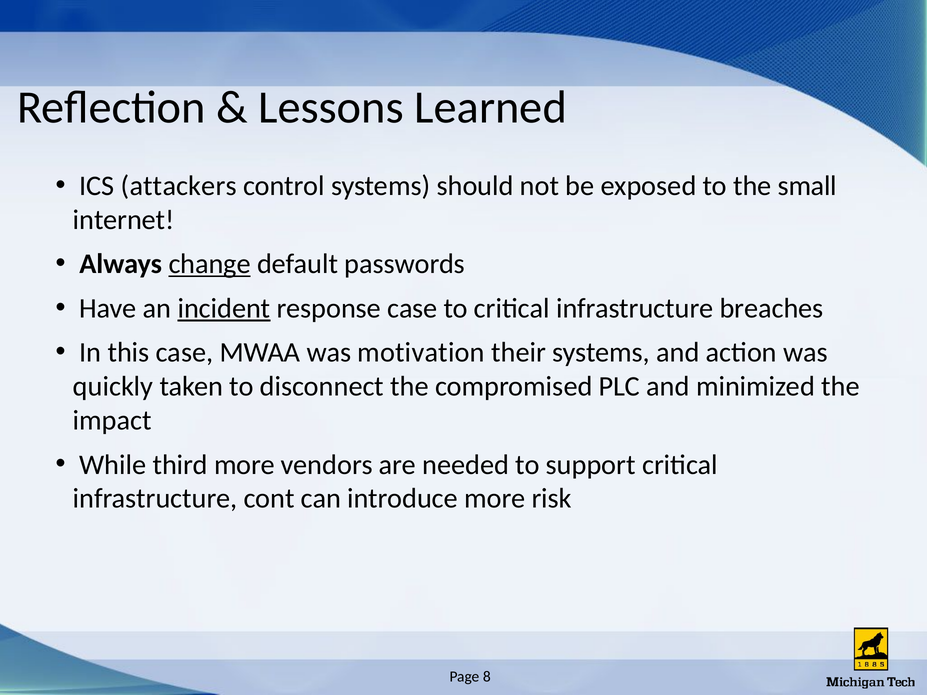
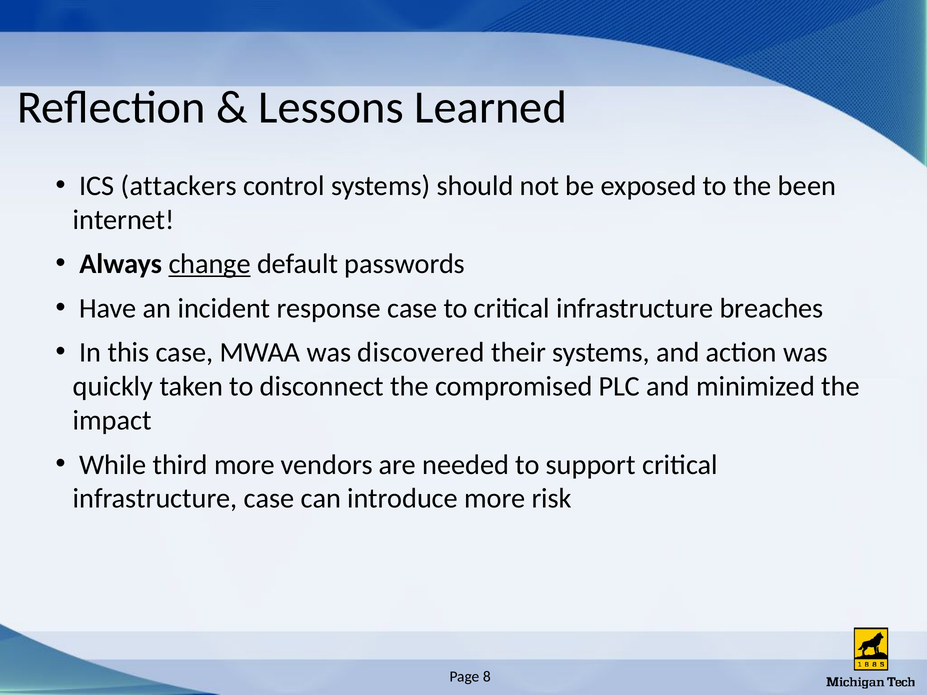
small: small -> been (807, 186)
incident underline: present -> none (224, 308)
motivation: motivation -> discovered (421, 353)
infrastructure cont: cont -> case (269, 499)
